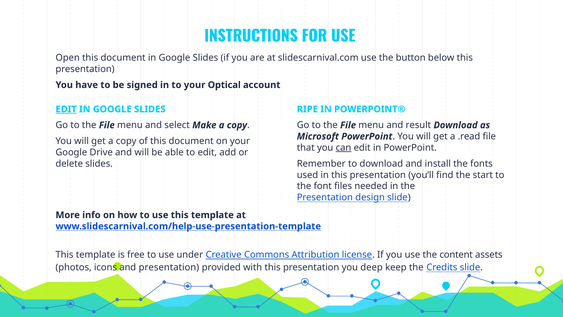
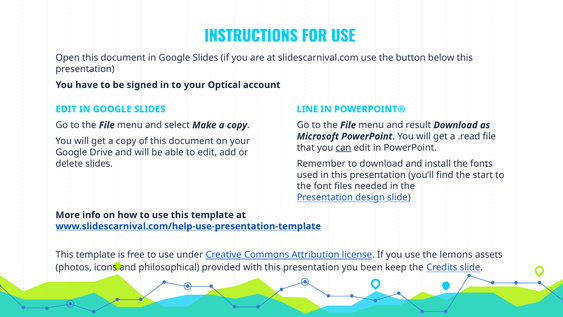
EDIT underline: present -> none (66, 109)
RIPE: RIPE -> LINE (307, 109)
content: content -> lemons (456, 255)
and presentation: presentation -> philosophical (169, 267)
deep: deep -> been (372, 267)
